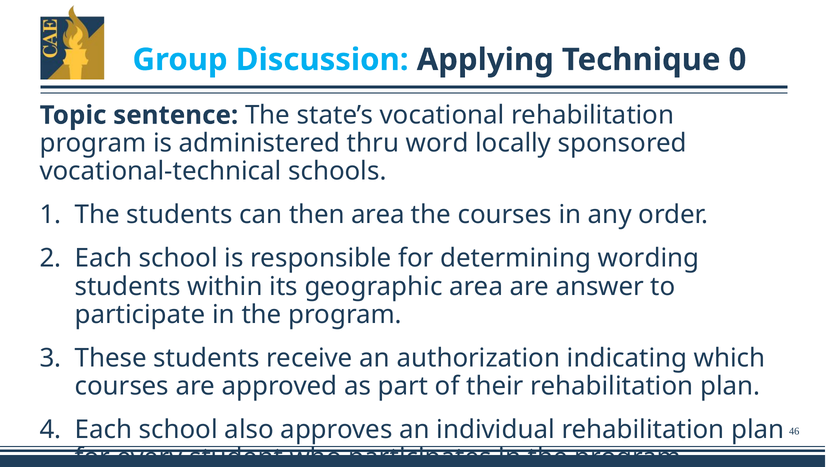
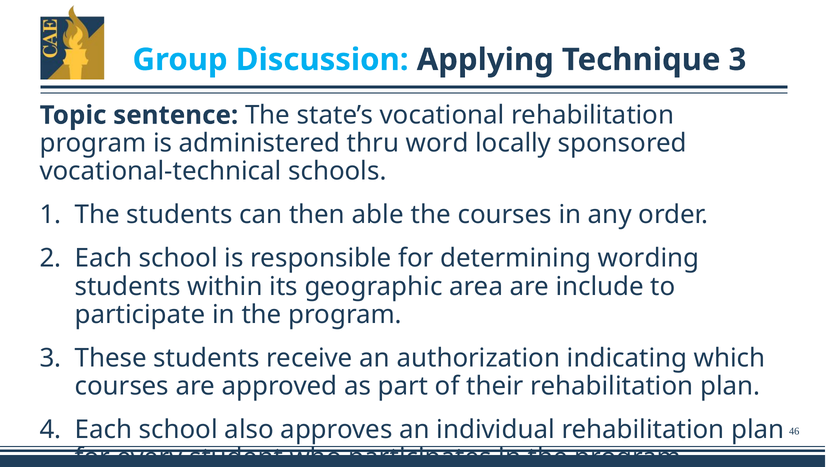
Technique 0: 0 -> 3 (737, 60)
then area: area -> able (378, 215)
answer: answer -> include (600, 286)
